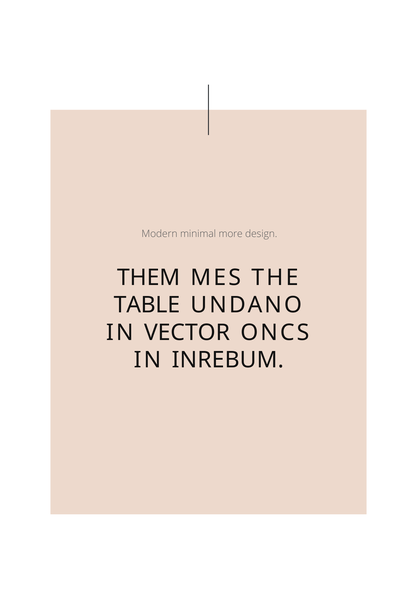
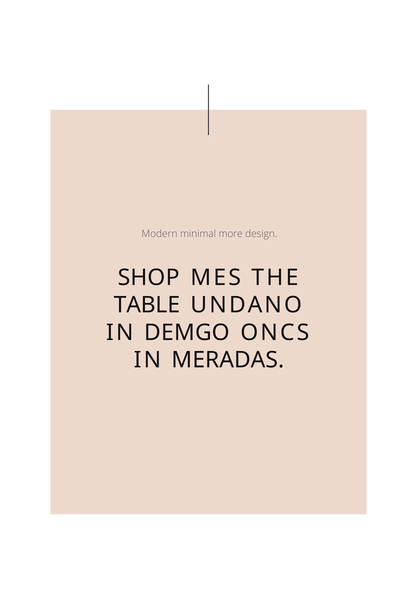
THEM: THEM -> SHOP (149, 278)
VECTOR: VECTOR -> DEMGO (187, 332)
INREBUM: INREBUM -> MERADAS (228, 360)
